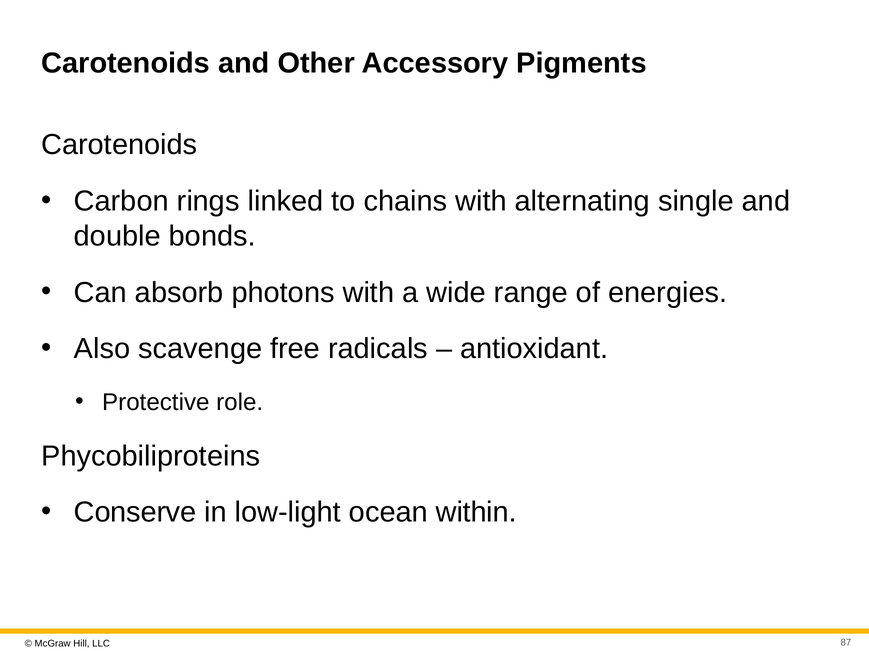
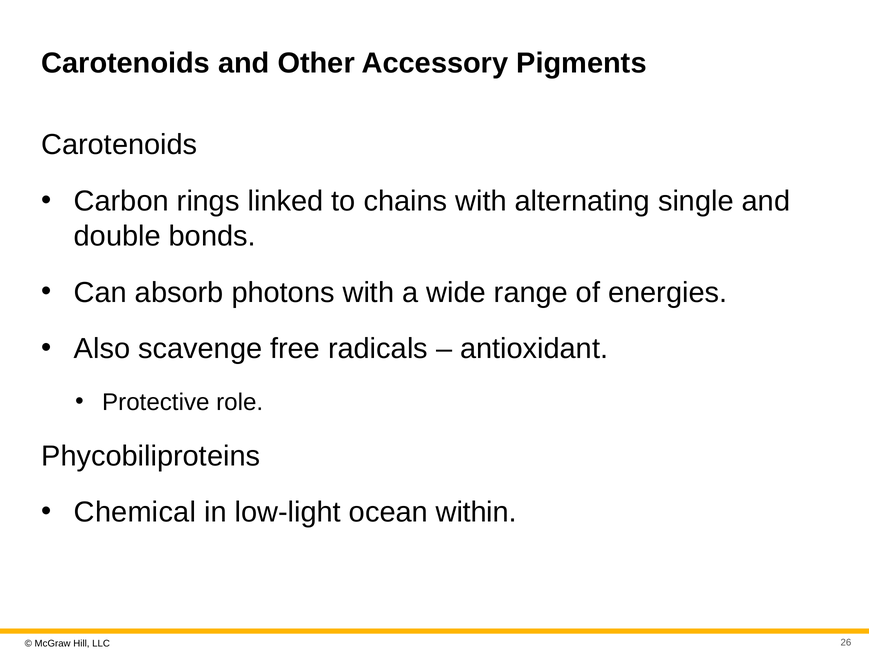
Conserve: Conserve -> Chemical (135, 513)
87: 87 -> 26 (846, 644)
